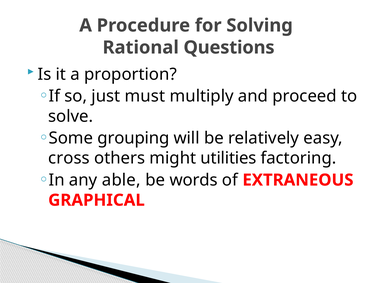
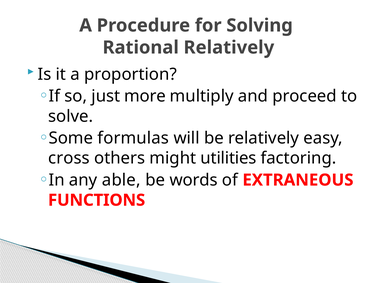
Rational Questions: Questions -> Relatively (229, 47)
must: must -> more (145, 96)
grouping: grouping -> formulas (133, 138)
GRAPHICAL: GRAPHICAL -> FUNCTIONS (97, 200)
